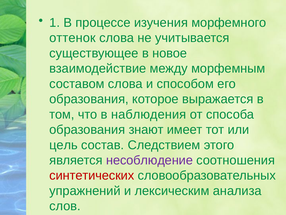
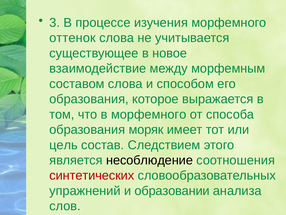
1: 1 -> 3 (55, 23)
в наблюдения: наблюдения -> морфемного (149, 114)
знают: знают -> моряк (146, 129)
несоблюдение colour: purple -> black (149, 160)
лексическим: лексическим -> образовании (172, 190)
